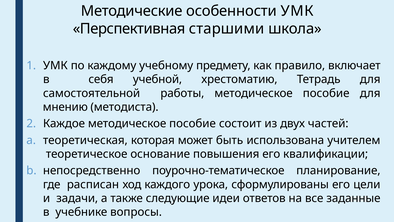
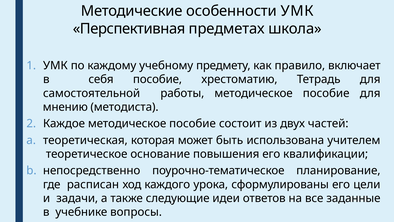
старшими: старшими -> предметах (227, 29)
себя учебной: учебной -> пособие (157, 79)
